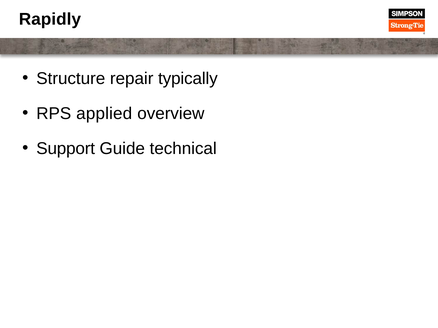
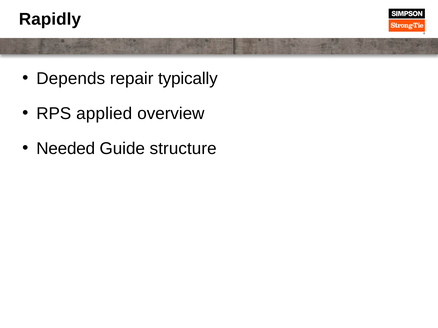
Structure: Structure -> Depends (71, 79)
Support: Support -> Needed (66, 149)
technical: technical -> structure (183, 149)
